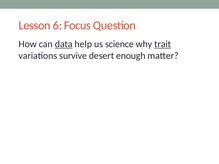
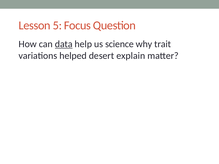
6: 6 -> 5 (57, 25)
trait underline: present -> none (163, 44)
survive: survive -> helped (73, 56)
enough: enough -> explain (131, 56)
